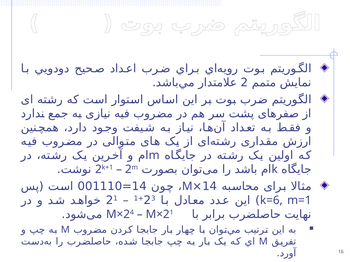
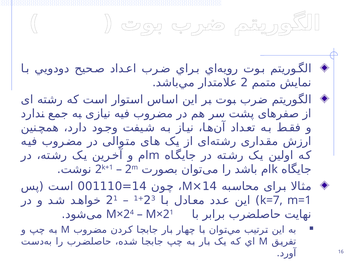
k=6: k=6 -> k=7 (271, 201)
